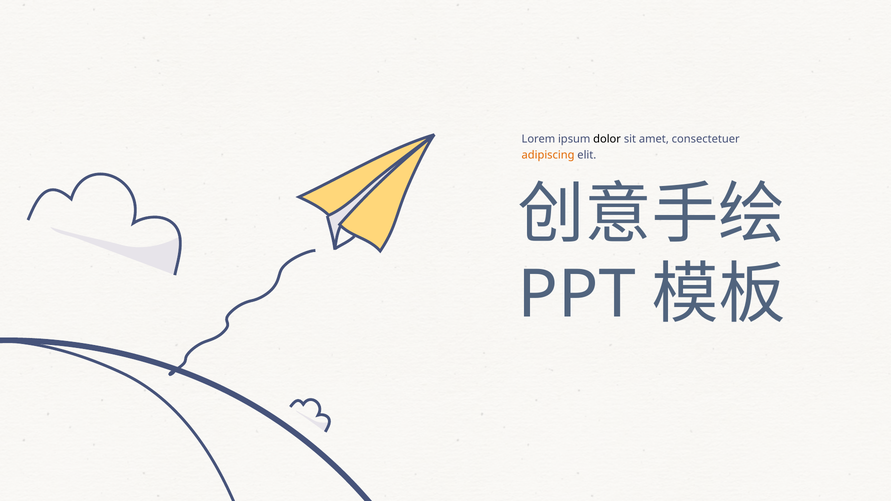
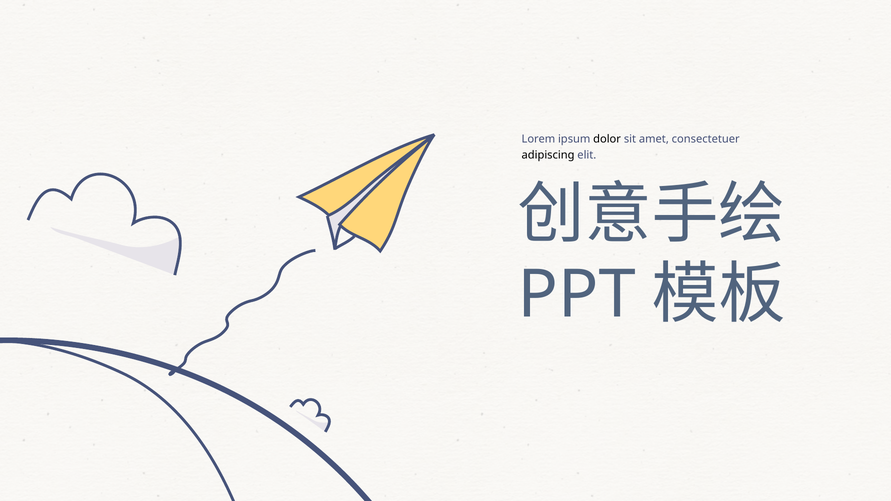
adipiscing colour: orange -> black (548, 155)
